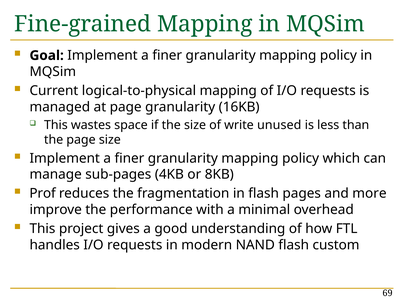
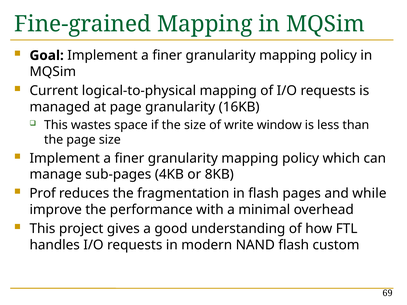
unused: unused -> window (279, 125)
more: more -> while (369, 194)
